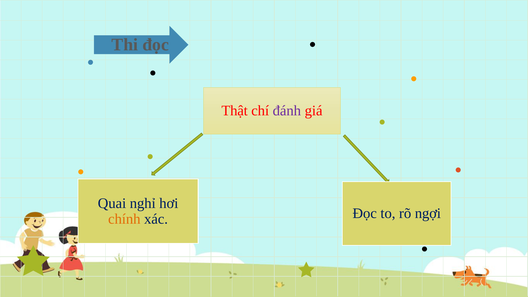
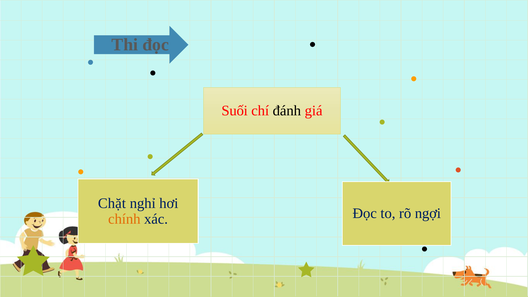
Thật: Thật -> Suối (235, 111)
đánh colour: purple -> black (287, 111)
Quai: Quai -> Chặt (112, 203)
